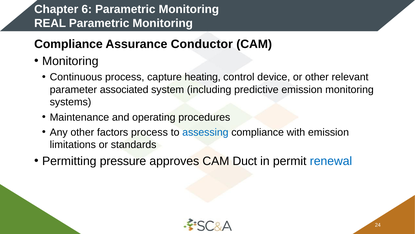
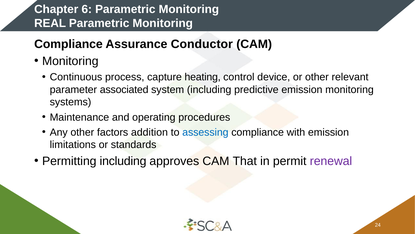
factors process: process -> addition (149, 132)
Permitting pressure: pressure -> including (123, 161)
Duct: Duct -> That (245, 161)
renewal colour: blue -> purple (331, 161)
